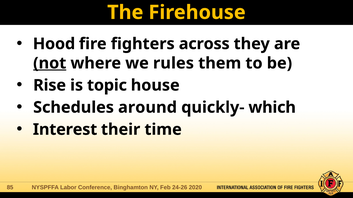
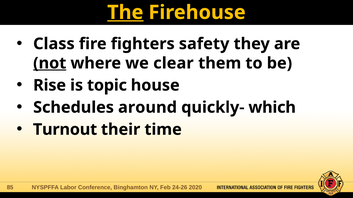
The underline: none -> present (125, 12)
Hood: Hood -> Class (54, 44)
across: across -> safety (204, 44)
rules: rules -> clear (173, 63)
Interest: Interest -> Turnout (65, 130)
